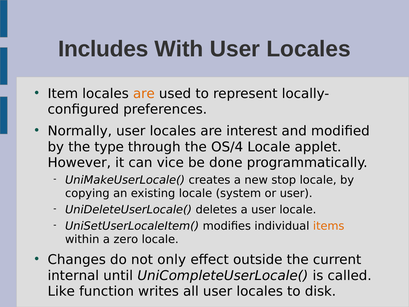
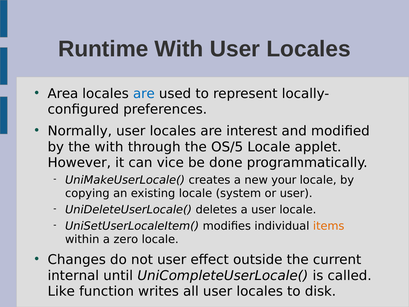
Includes: Includes -> Runtime (103, 49)
Item: Item -> Area (63, 94)
are colour: orange -> blue (144, 94)
the type: type -> with (109, 147)
OS/4: OS/4 -> OS/5 (227, 147)
stop: stop -> your (284, 180)
not only: only -> user (172, 260)
